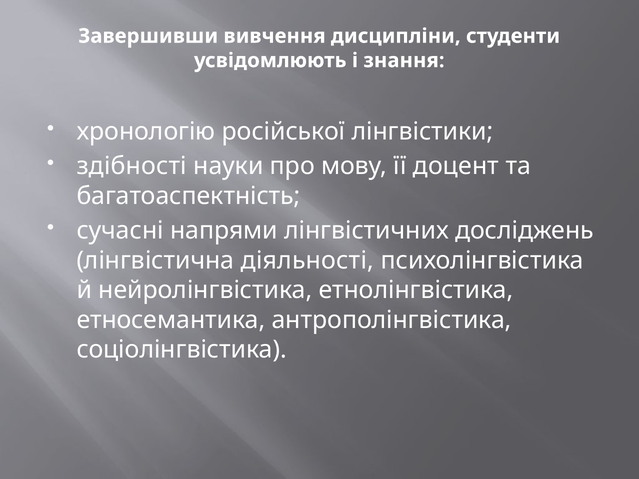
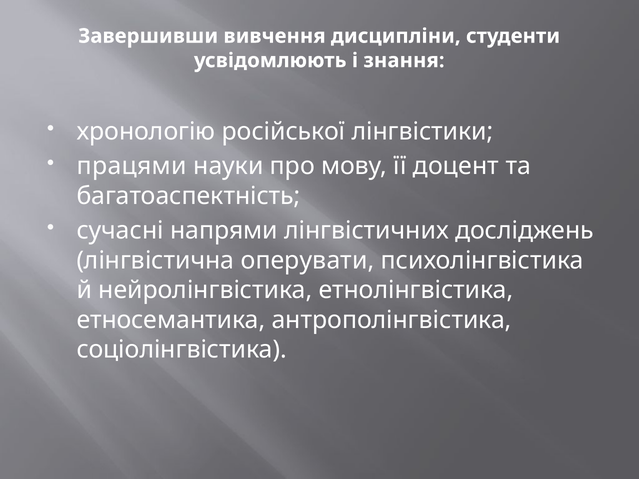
здібності: здібності -> працями (132, 166)
діяльності: діяльності -> оперувати (307, 261)
